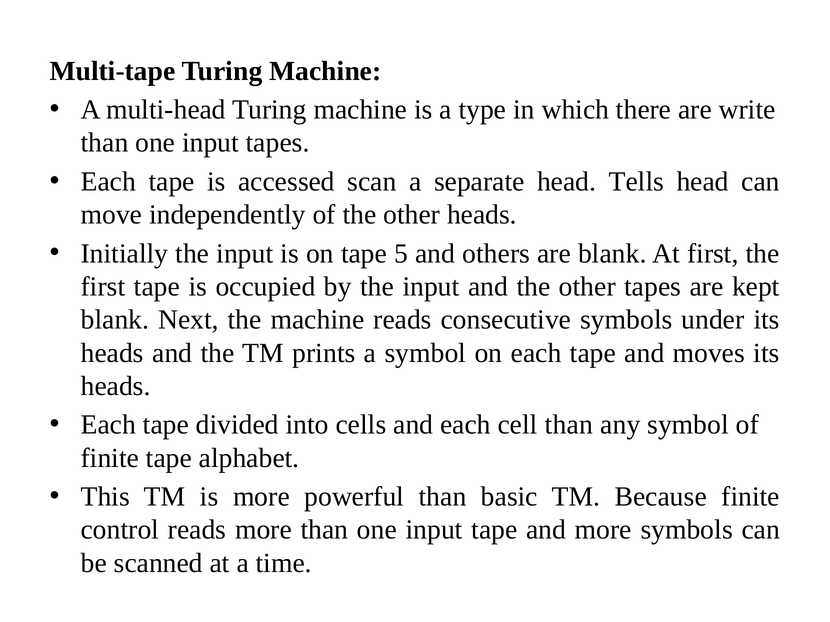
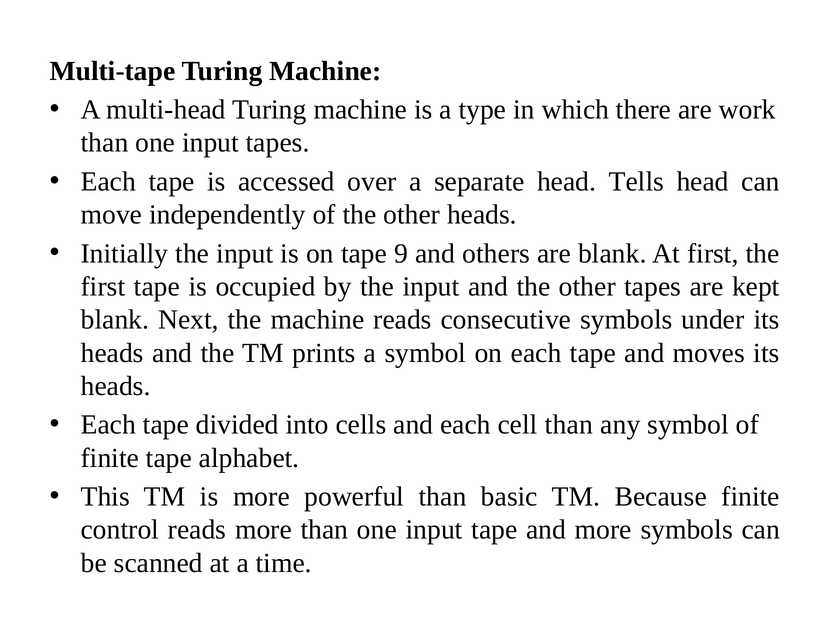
write: write -> work (747, 110)
scan: scan -> over (372, 182)
5: 5 -> 9 (401, 254)
